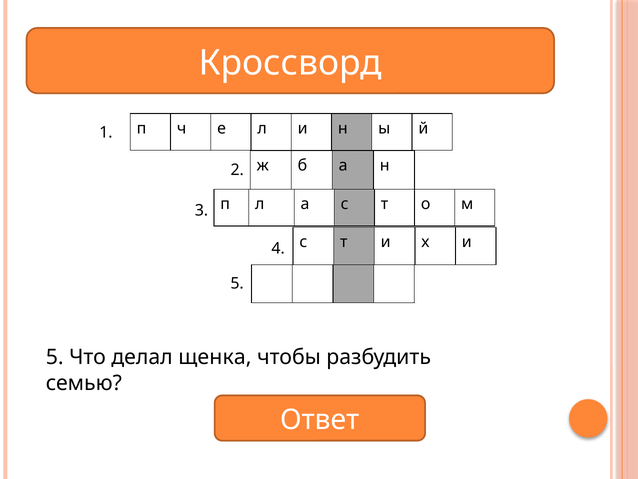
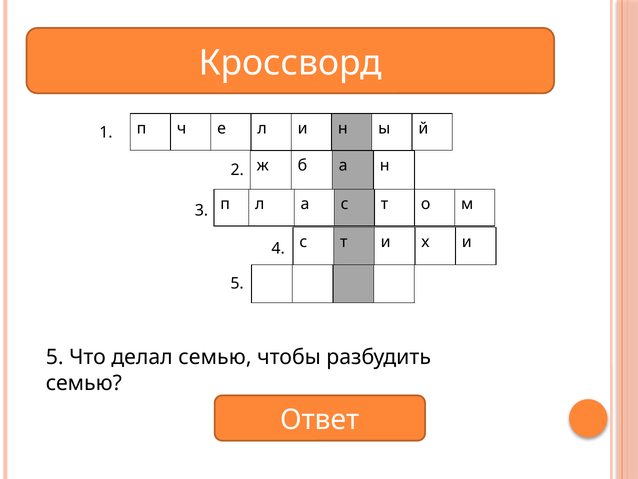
делал щенка: щенка -> семью (215, 357)
